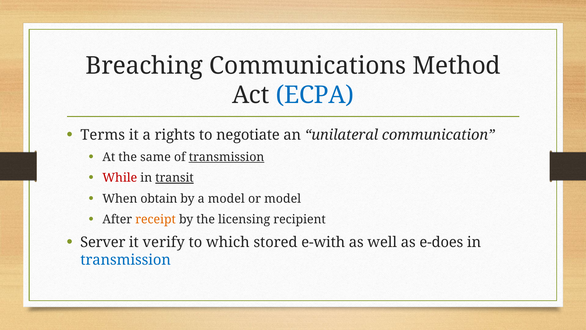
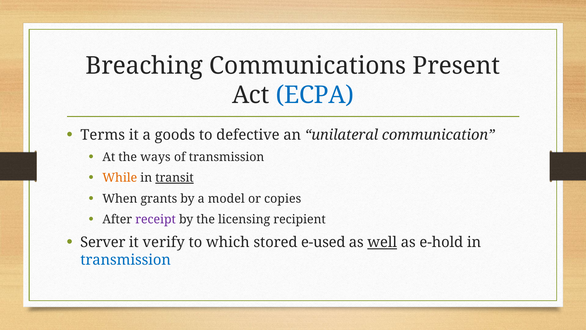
Method: Method -> Present (456, 66)
rights: rights -> goods (175, 135)
negotiate: negotiate -> defective (248, 135)
same: same -> ways (155, 157)
transmission underline: present -> none (227, 157)
While colour: red -> orange (120, 178)
obtain: obtain -> grants (159, 198)
or model: model -> copies (283, 198)
receipt colour: orange -> purple (156, 219)
e-with: e-with -> e-used (323, 242)
well underline: none -> present (382, 242)
e-does: e-does -> e-hold (441, 242)
